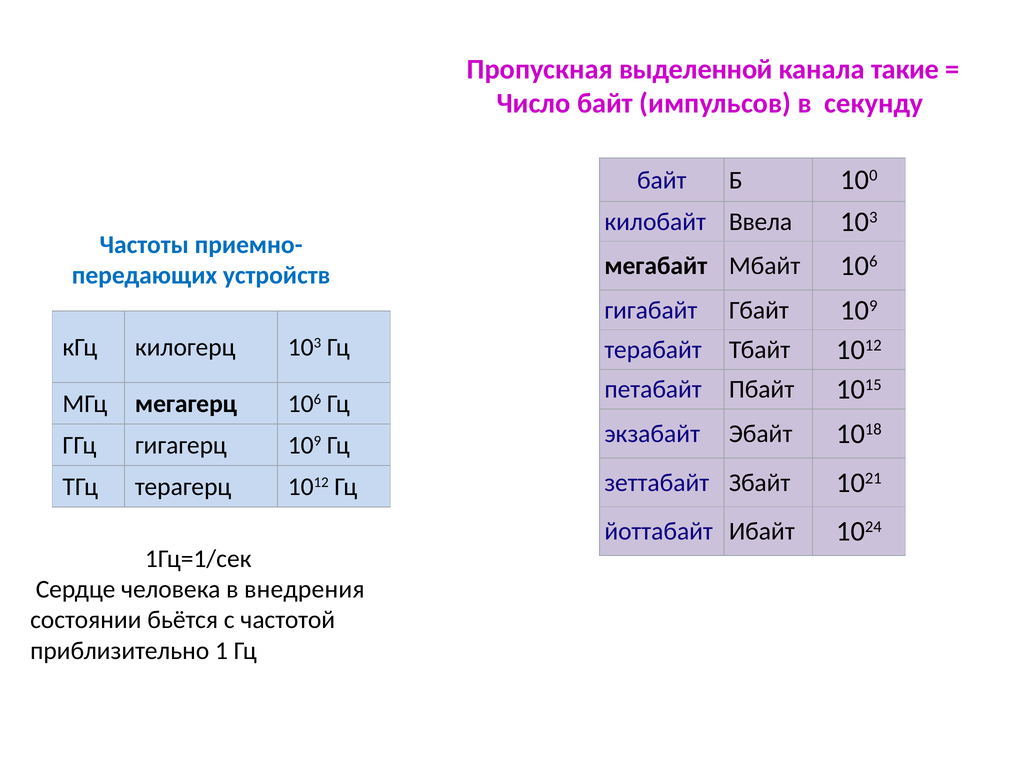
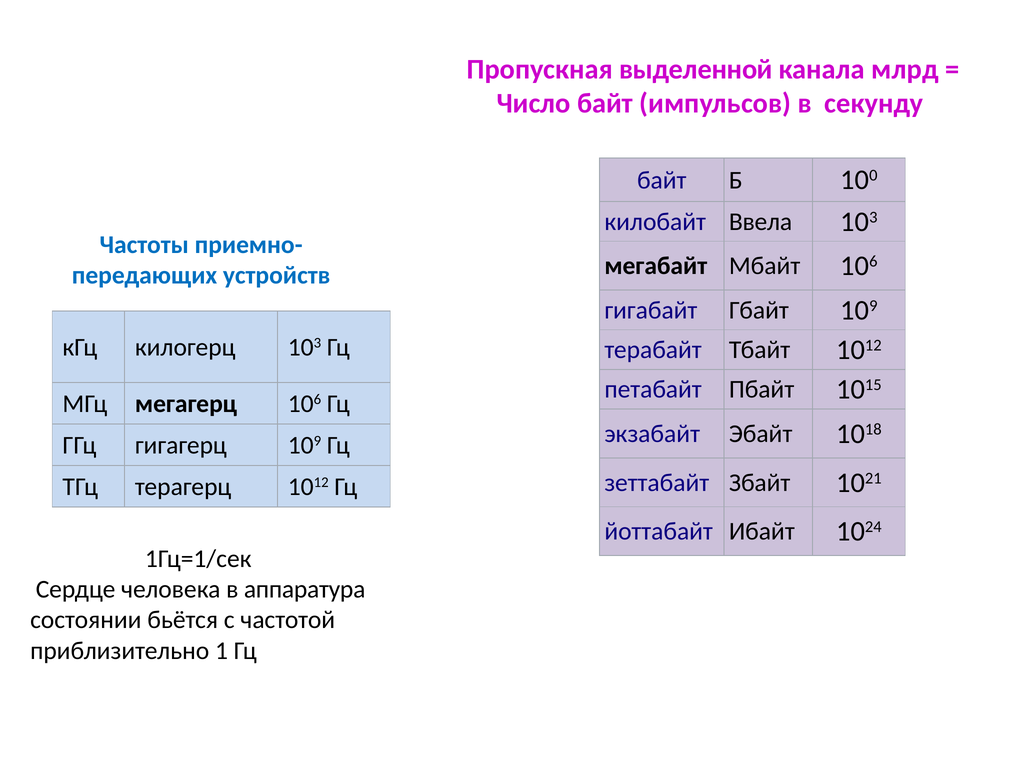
такие: такие -> млрд (905, 69)
внедрения: внедрения -> аппаратура (305, 589)
